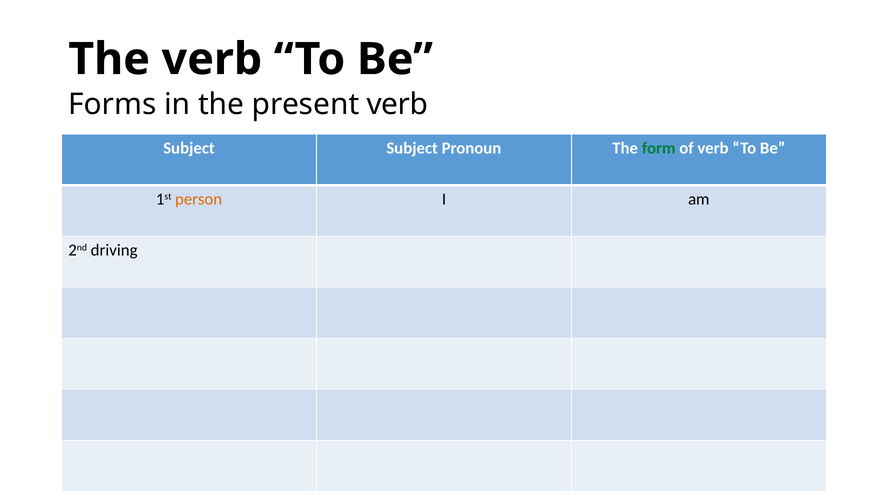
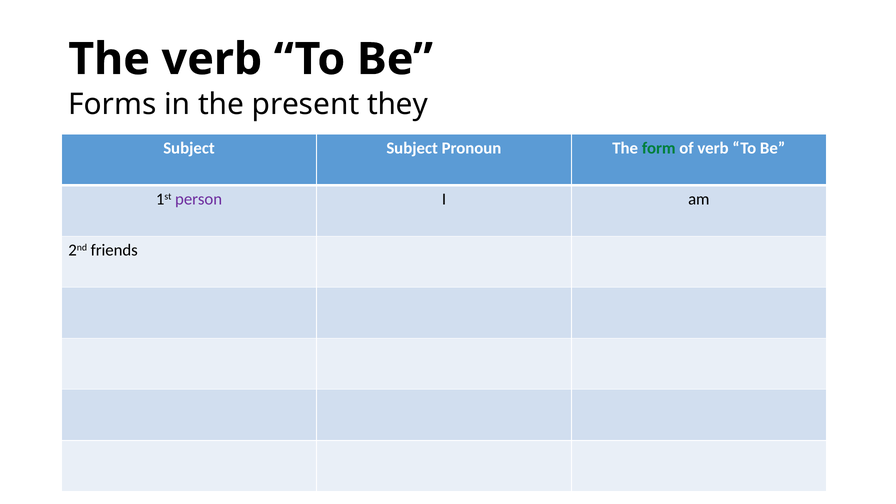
present verb: verb -> they (397, 105)
person colour: orange -> purple (199, 199)
driving: driving -> friends (114, 250)
